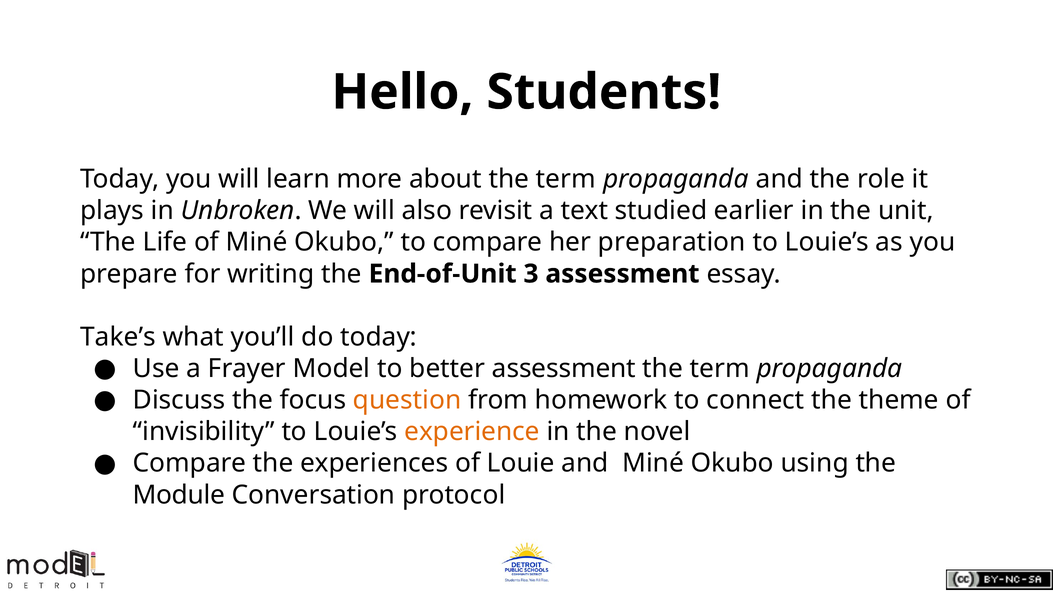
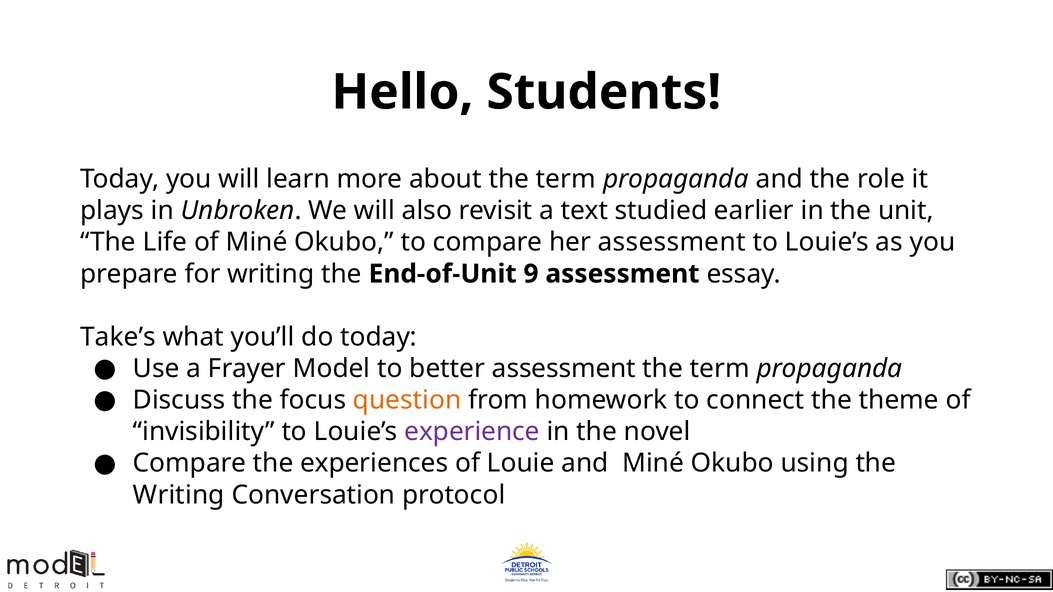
her preparation: preparation -> assessment (672, 242)
3: 3 -> 9 (531, 274)
experience colour: orange -> purple (472, 432)
Module: Module -> Writing (179, 495)
